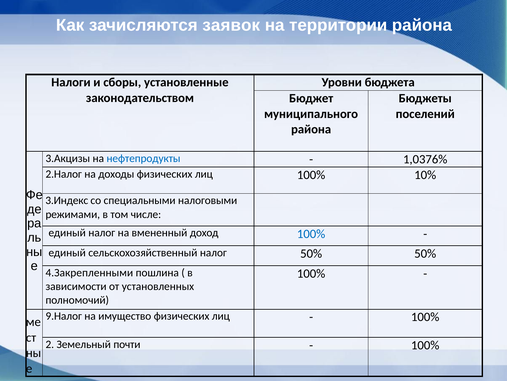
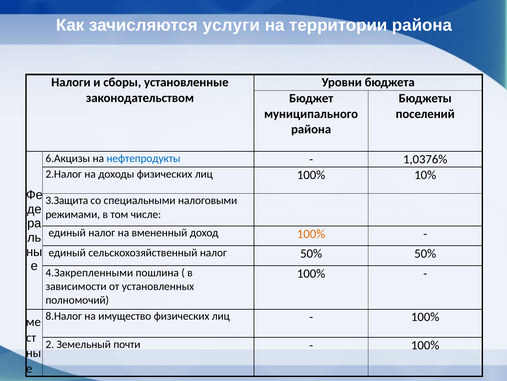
заявок: заявок -> услуги (231, 25)
3.Акцизы: 3.Акцизы -> 6.Акцизы (68, 158)
3.Индекс: 3.Индекс -> 3.Защита (67, 200)
100% colour: blue -> orange (311, 233)
9.Налог: 9.Налог -> 8.Налог (64, 316)
